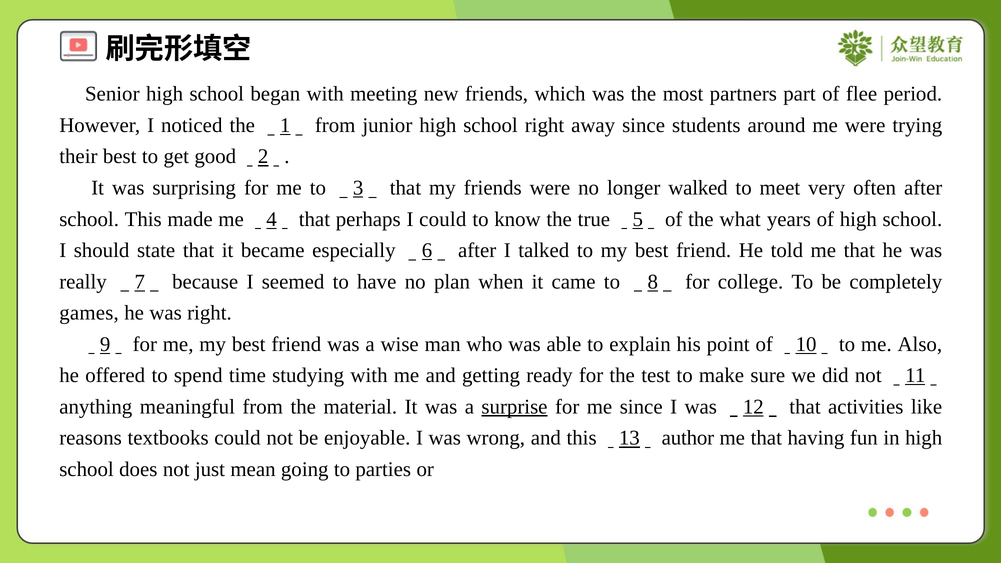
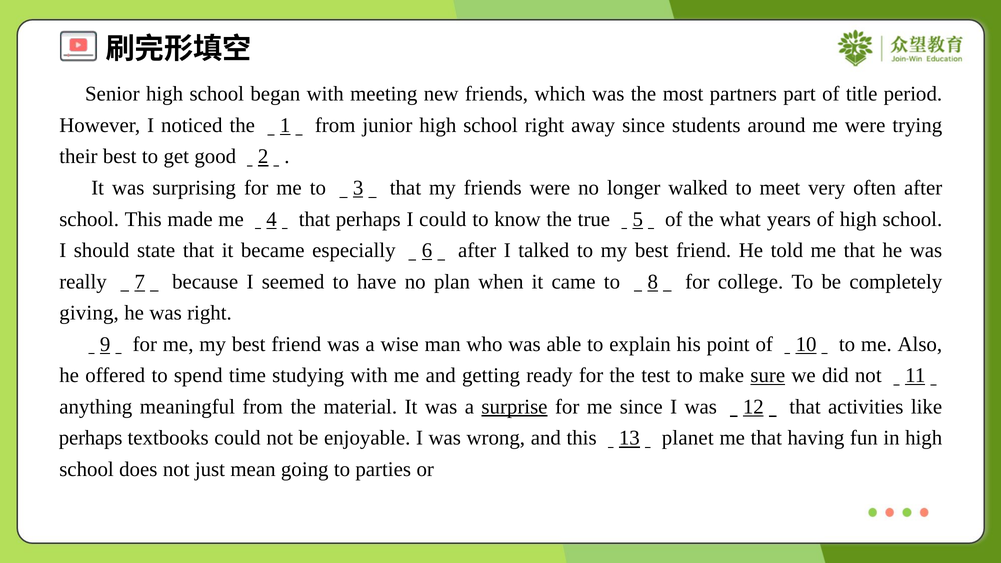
flee: flee -> title (862, 94)
games: games -> giving (89, 313)
sure underline: none -> present (768, 376)
reasons: reasons -> perhaps (91, 438)
author: author -> planet (688, 438)
